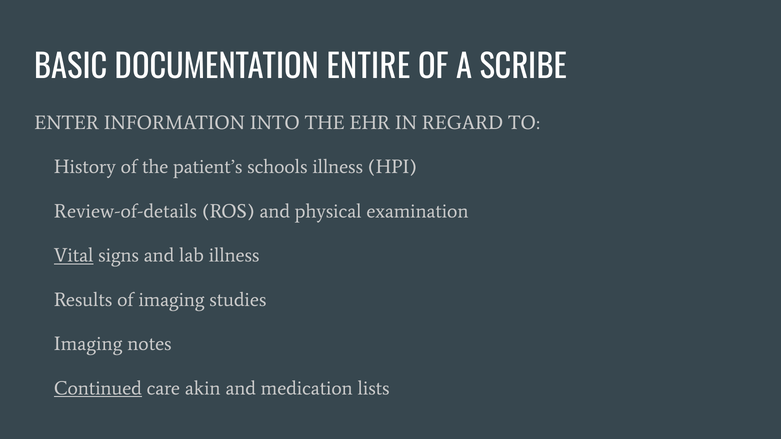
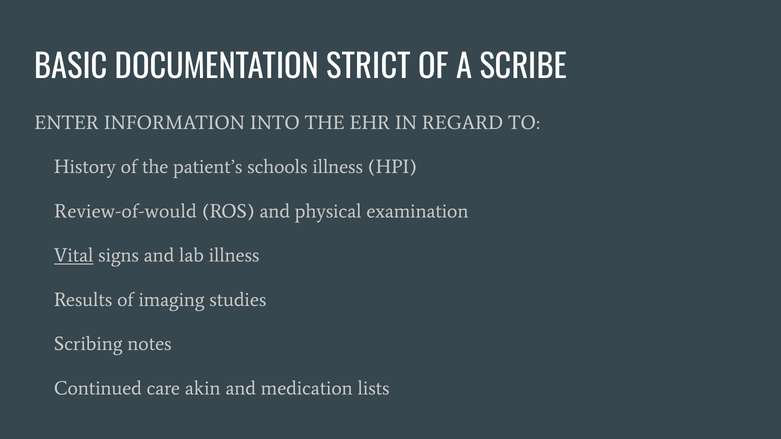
ENTIRE: ENTIRE -> STRICT (369, 68)
Review-of-details: Review-of-details -> Review-of-would (125, 211)
Imaging: Imaging -> Scribing (88, 344)
Continued underline: present -> none (98, 388)
